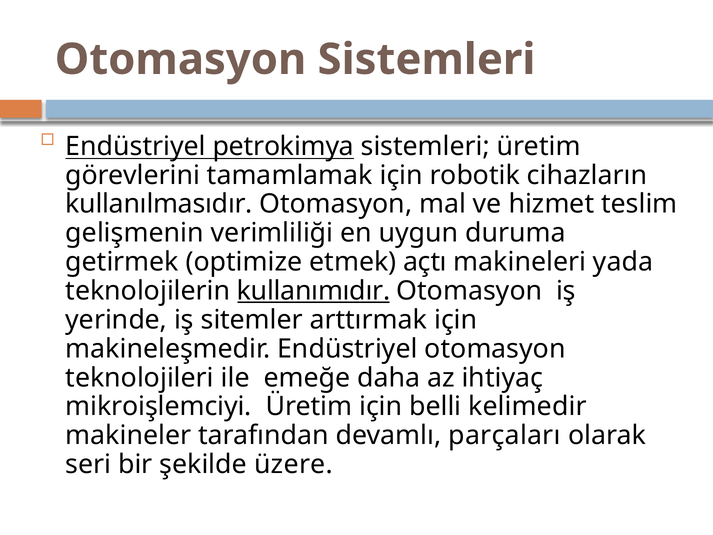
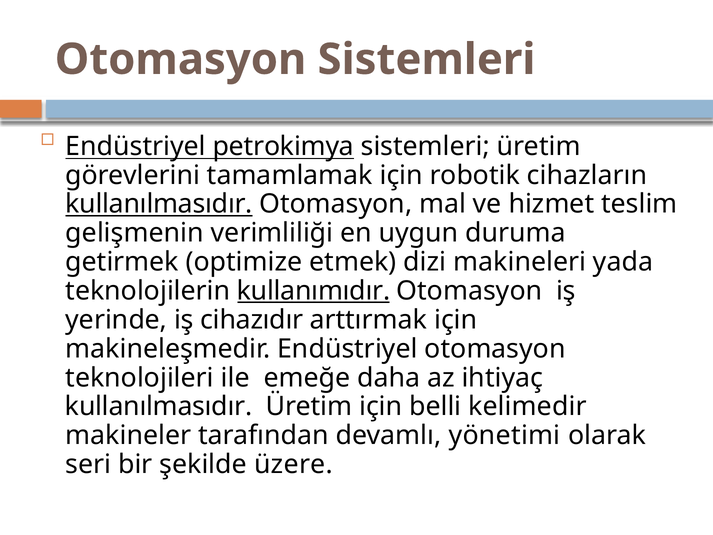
kullanılmasıdır underline: none -> present (159, 204)
açtı: açtı -> dizi (425, 262)
sitemler: sitemler -> cihazıdır (252, 320)
mikroişlemciyi: mikroişlemciyi -> kullanılmasıdır (159, 406)
parçaları: parçaları -> yönetimi (505, 435)
